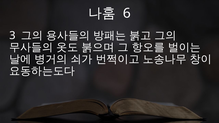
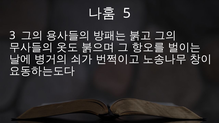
6: 6 -> 5 (127, 13)
